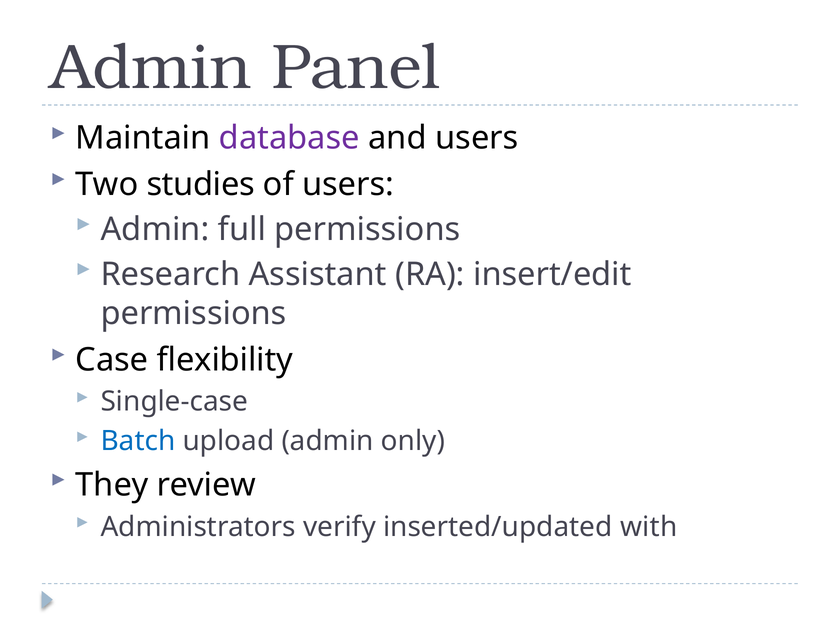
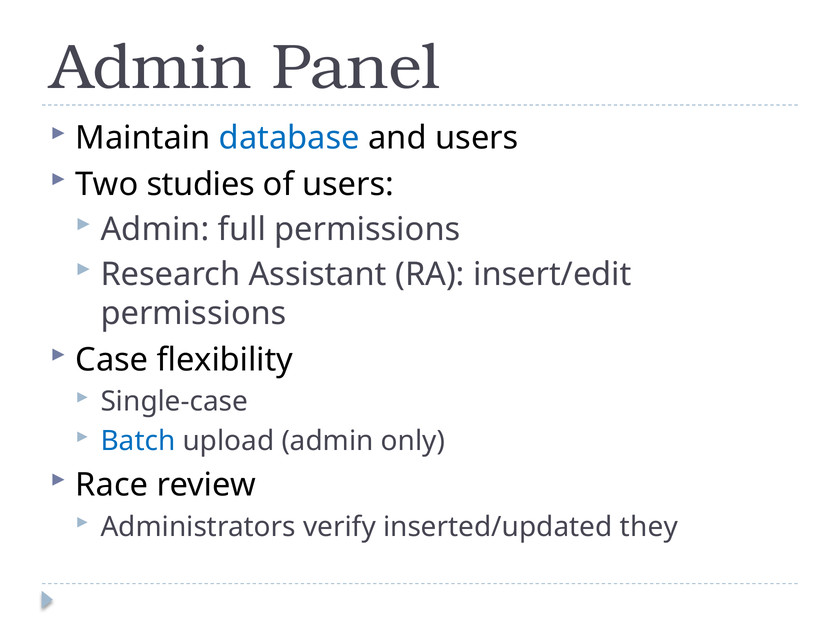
database colour: purple -> blue (289, 138)
They: They -> Race (112, 485)
with: with -> they (649, 527)
